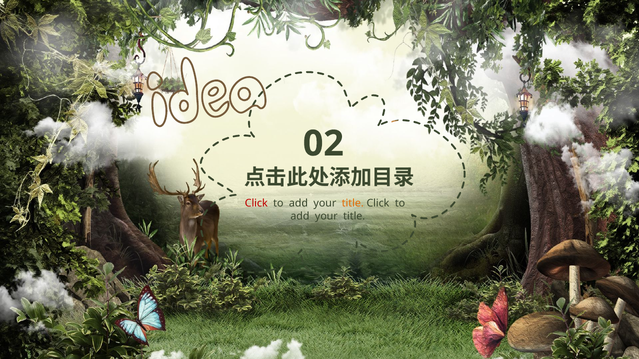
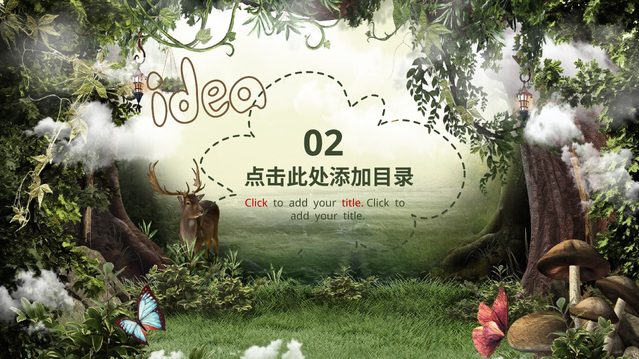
title colour: orange -> red (353, 204)
